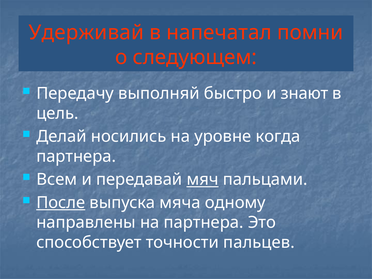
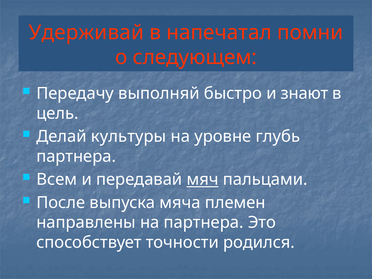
носились: носились -> культуры (129, 137)
когда: когда -> глубь (278, 137)
После underline: present -> none (61, 203)
одному: одному -> племен (235, 203)
пальцев: пальцев -> родился (259, 242)
